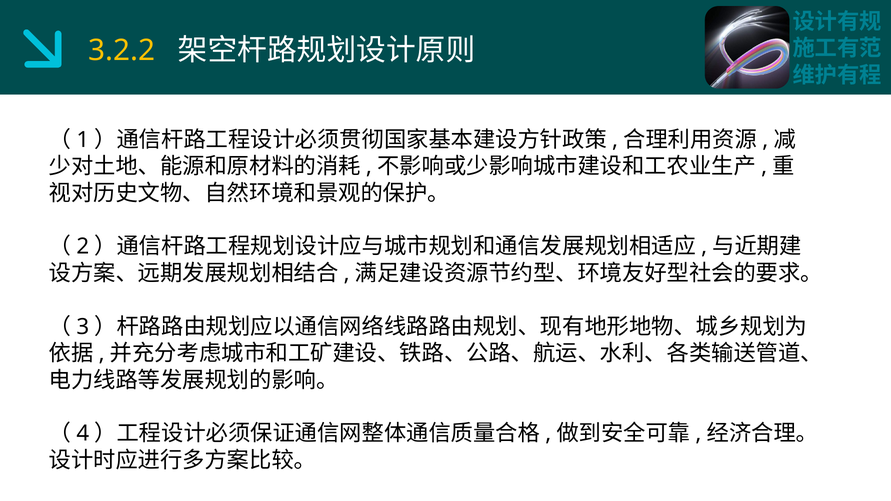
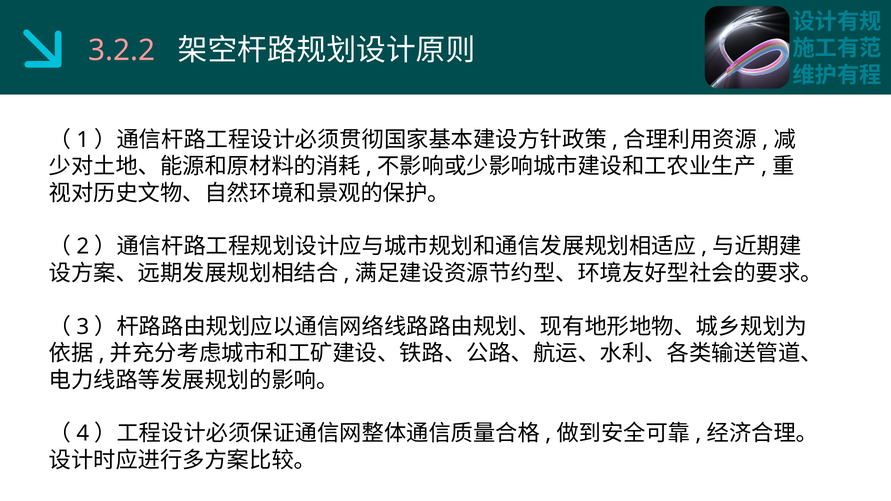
3.2.2 colour: yellow -> pink (122, 50)
